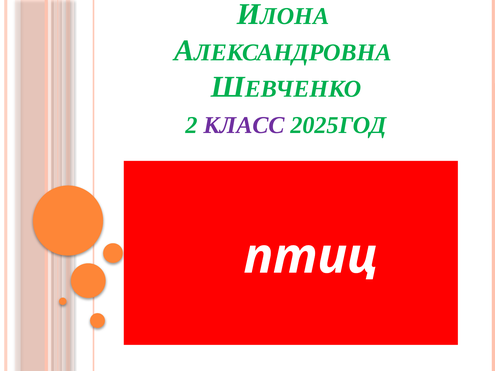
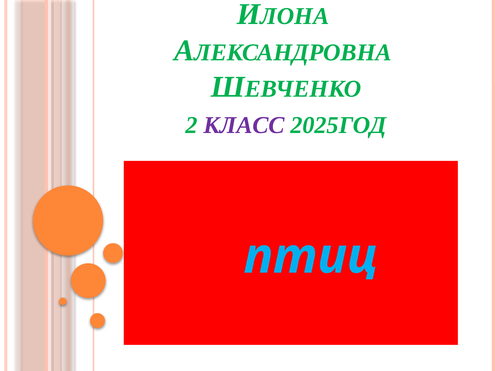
птиц colour: white -> light blue (311, 256)
